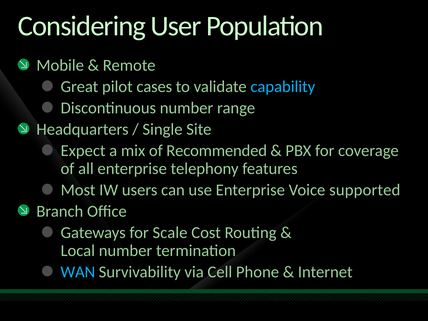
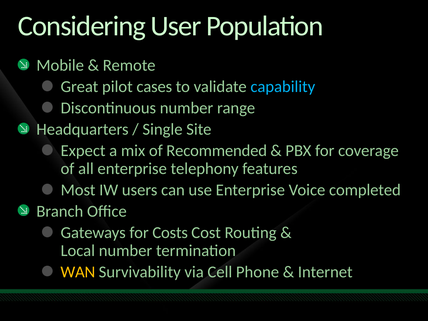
supported: supported -> completed (365, 190)
Scale: Scale -> Costs (170, 233)
WAN colour: light blue -> yellow (78, 272)
